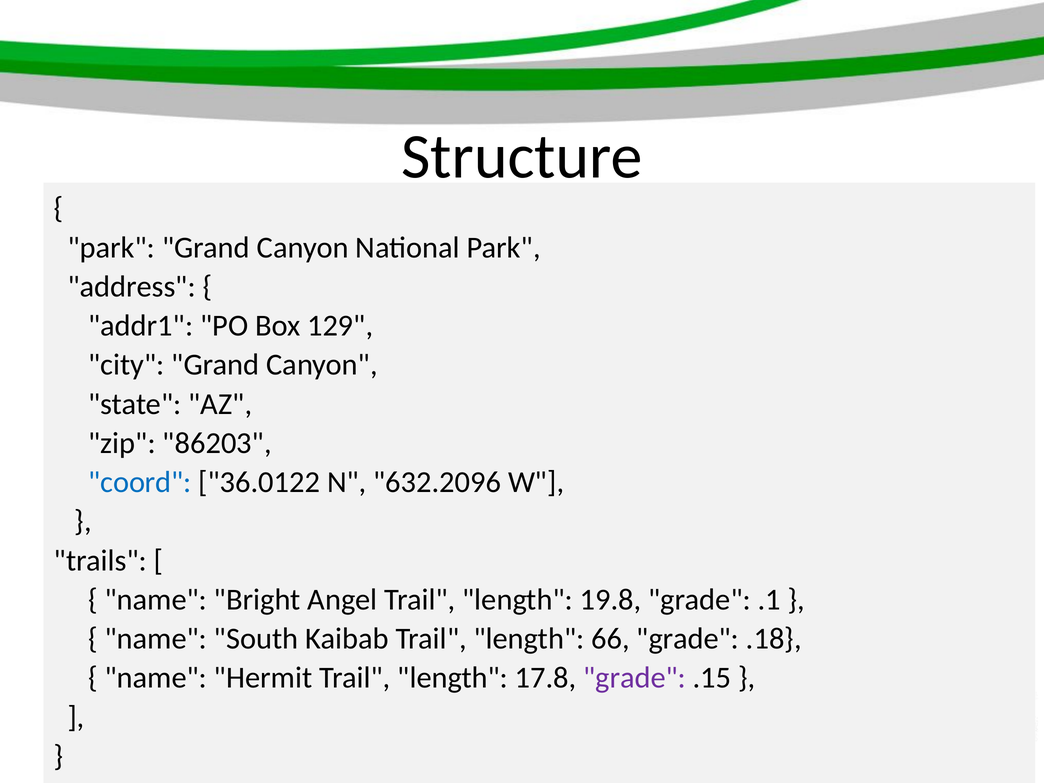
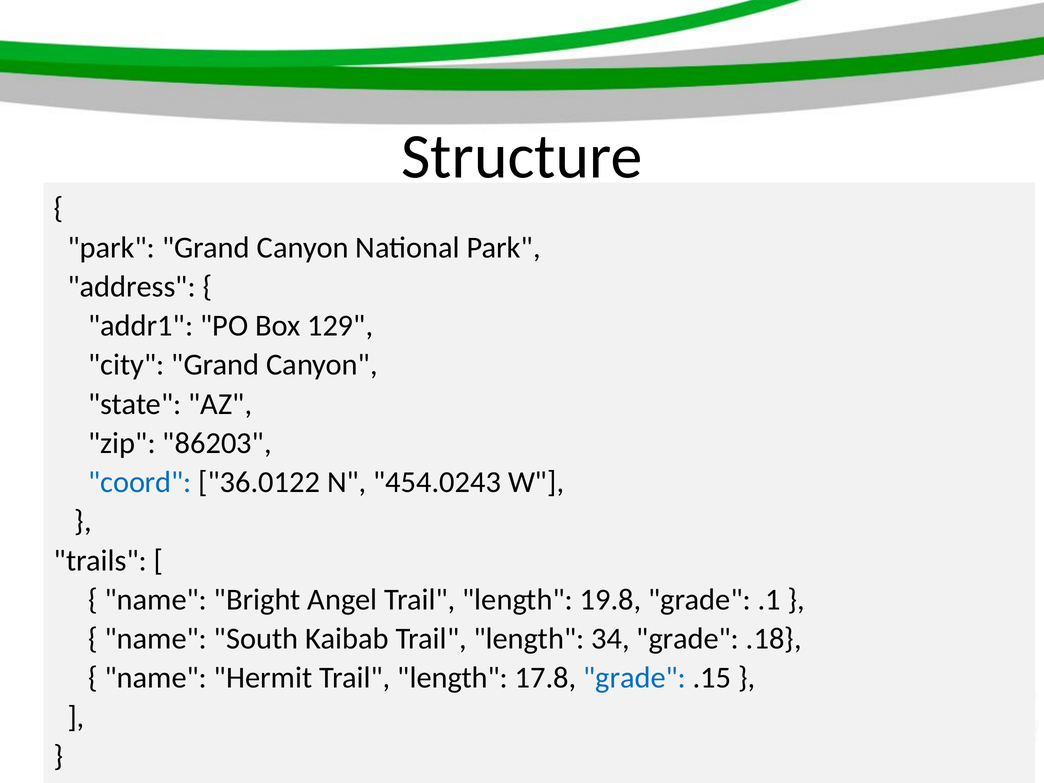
632.2096: 632.2096 -> 454.0243 (437, 482)
66: 66 -> 34 (610, 639)
grade colour: purple -> blue (635, 678)
